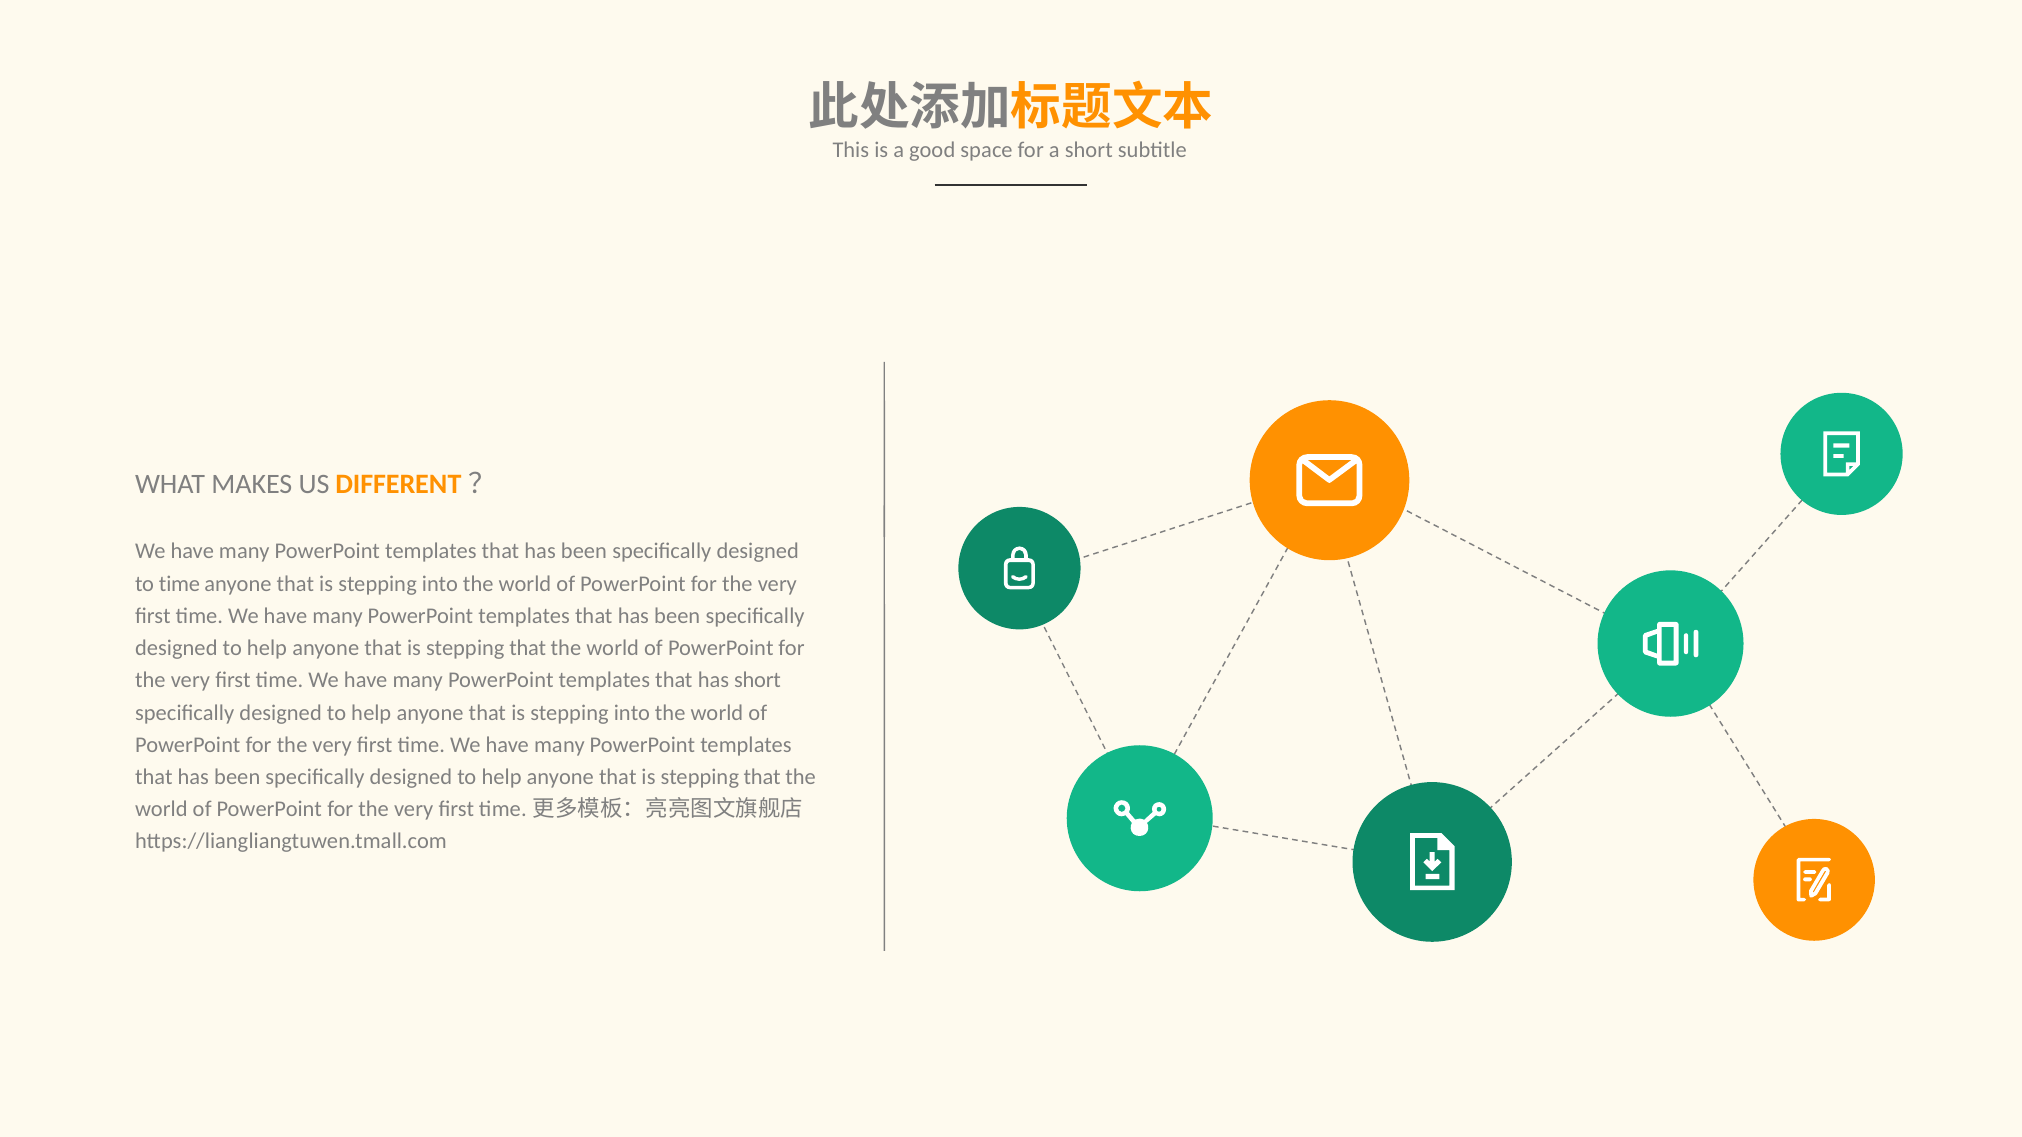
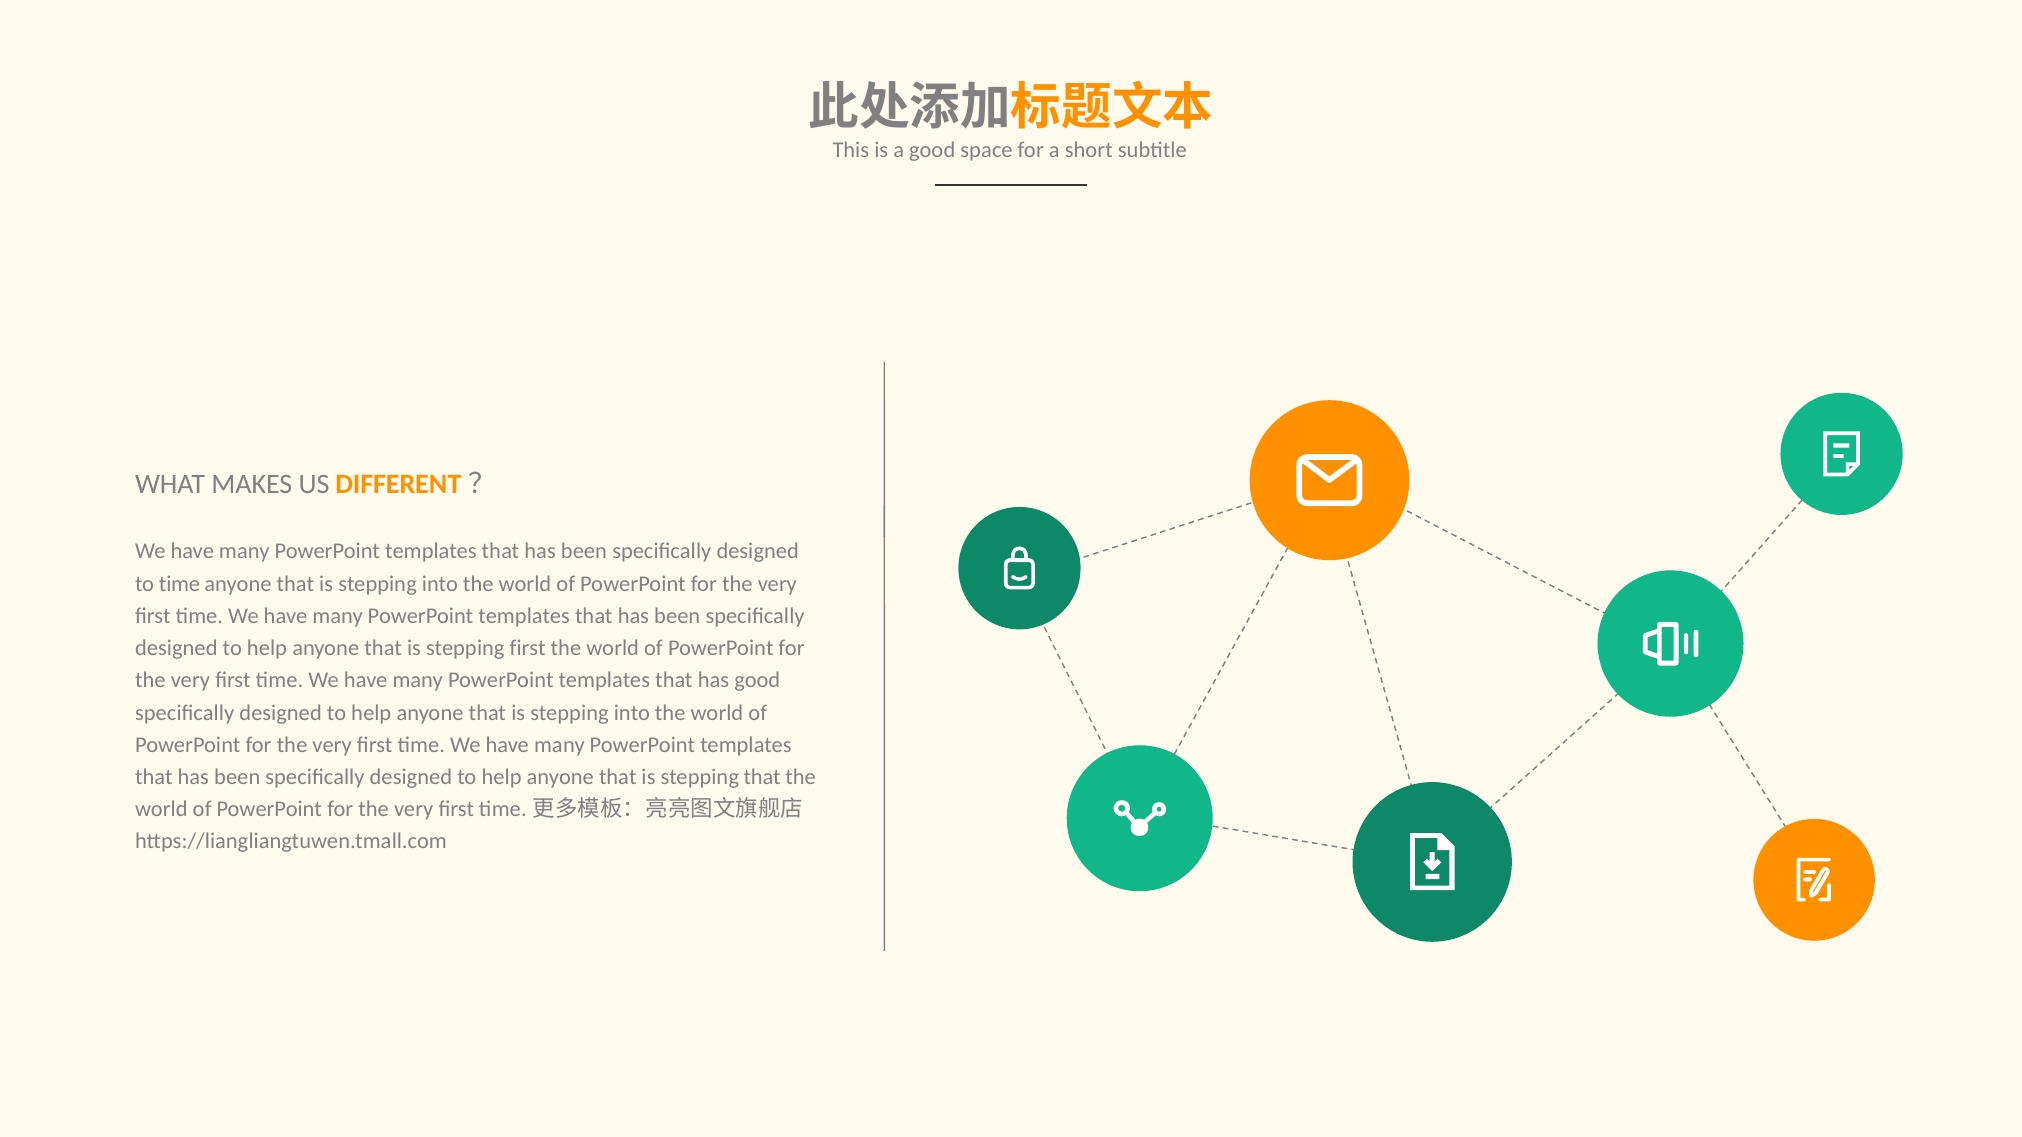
that: that -> first (528, 648)
has short: short -> good (757, 681)
